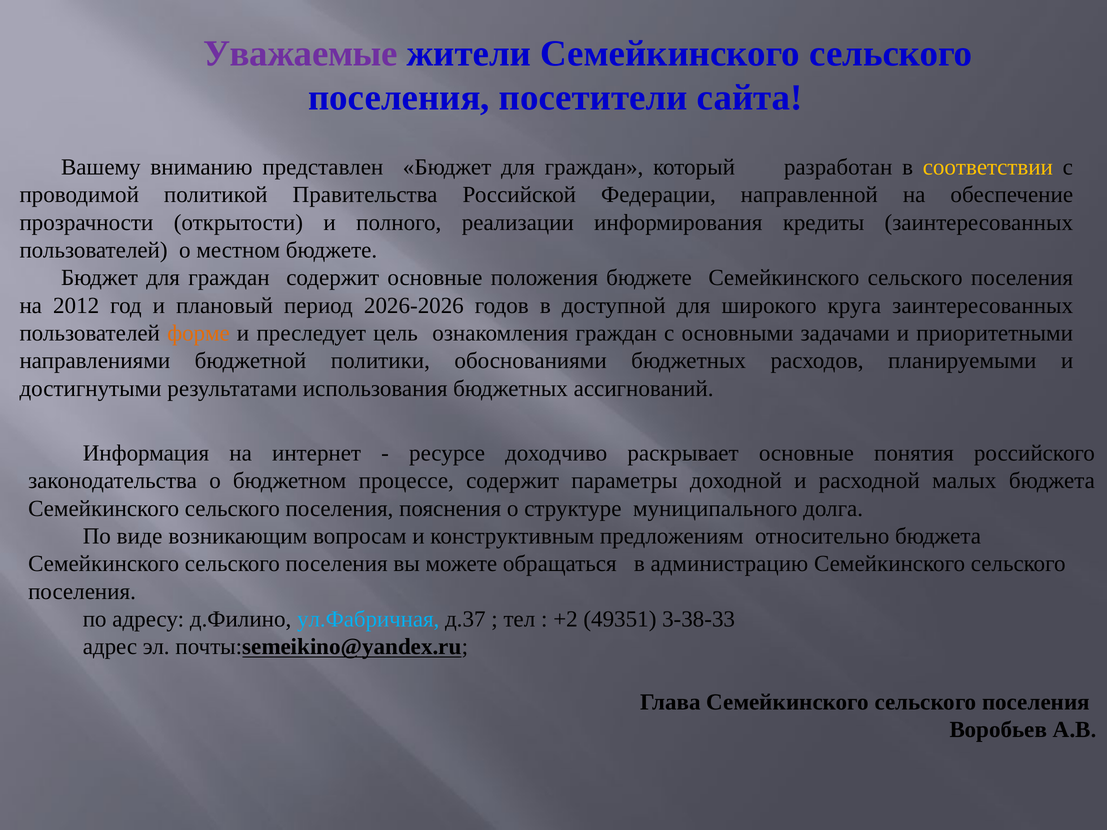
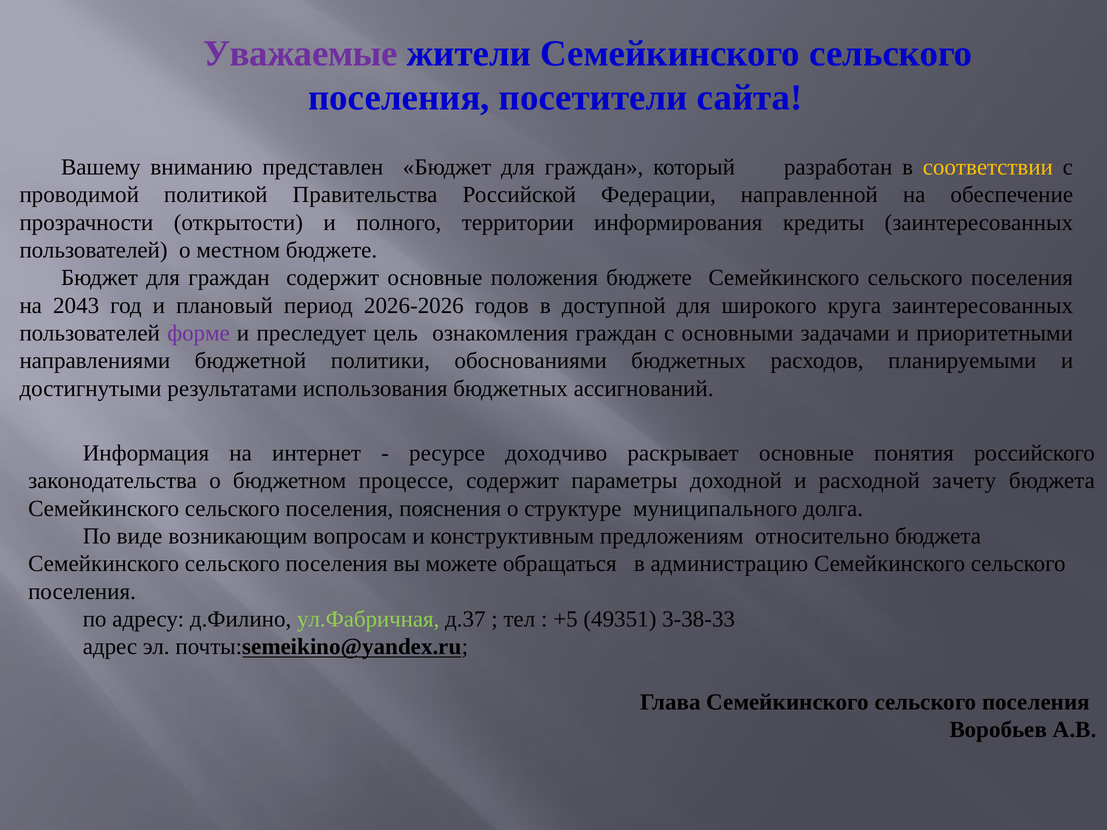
реализации: реализации -> территории (518, 223)
2012: 2012 -> 2043 (76, 306)
форме colour: orange -> purple (199, 333)
малых: малых -> зачету (964, 481)
ул.Фабричная colour: light blue -> light green (368, 619)
+2: +2 -> +5 (565, 619)
